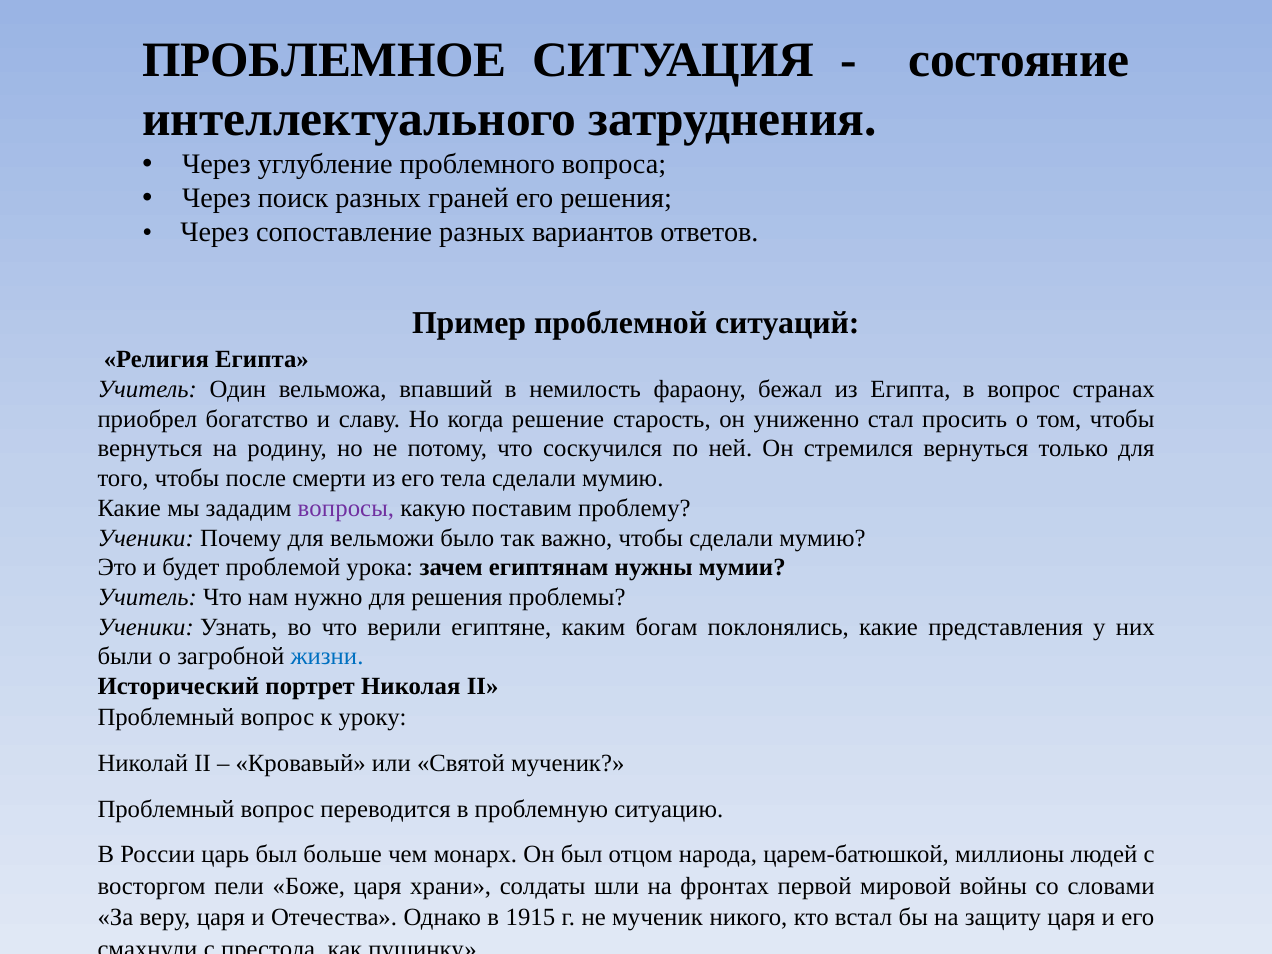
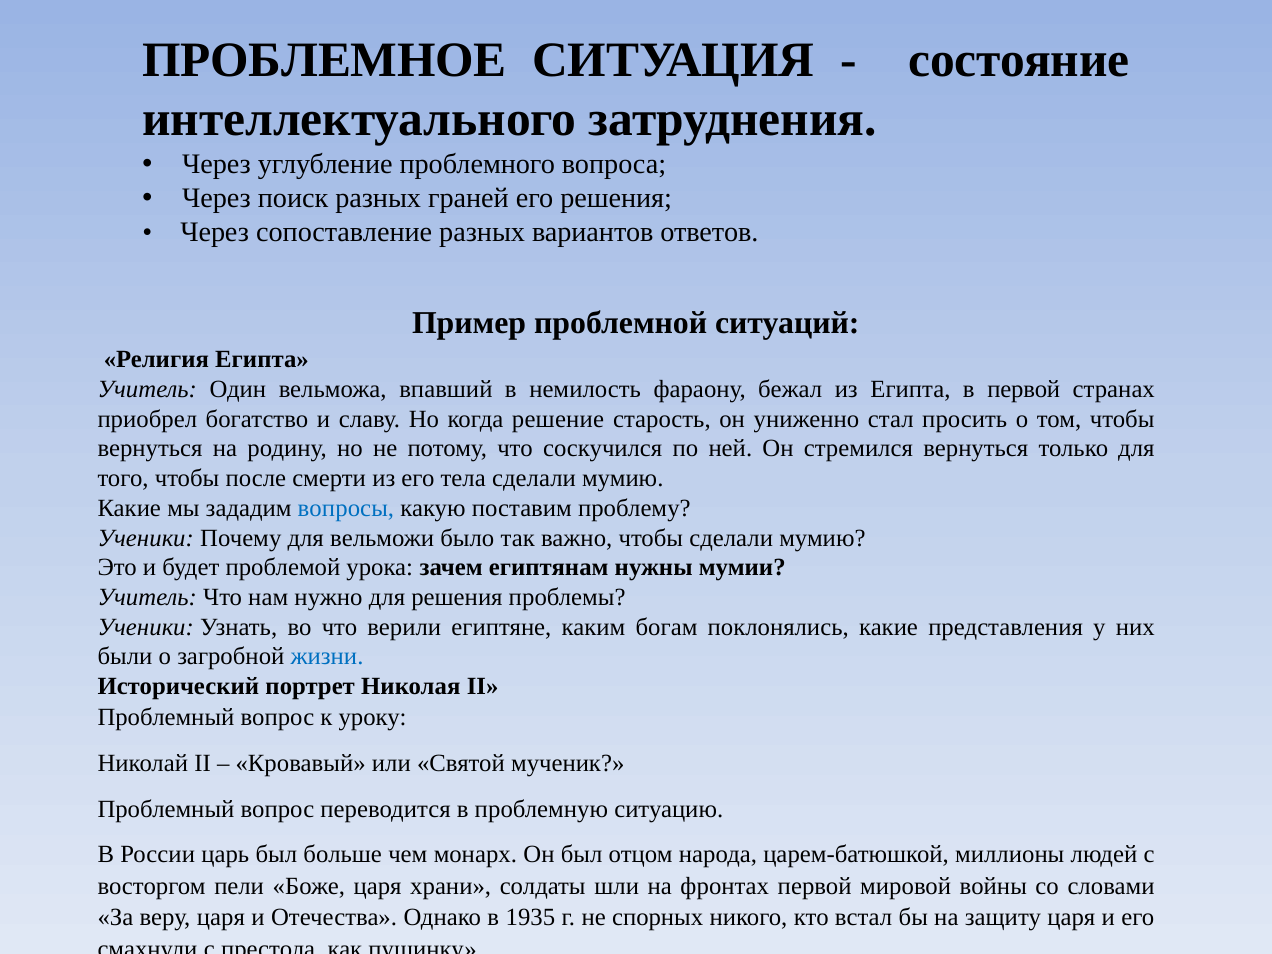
в вопрос: вопрос -> первой (1024, 389)
вопросы colour: purple -> blue (346, 508)
1915: 1915 -> 1935 (530, 917)
не мученик: мученик -> спорных (658, 917)
